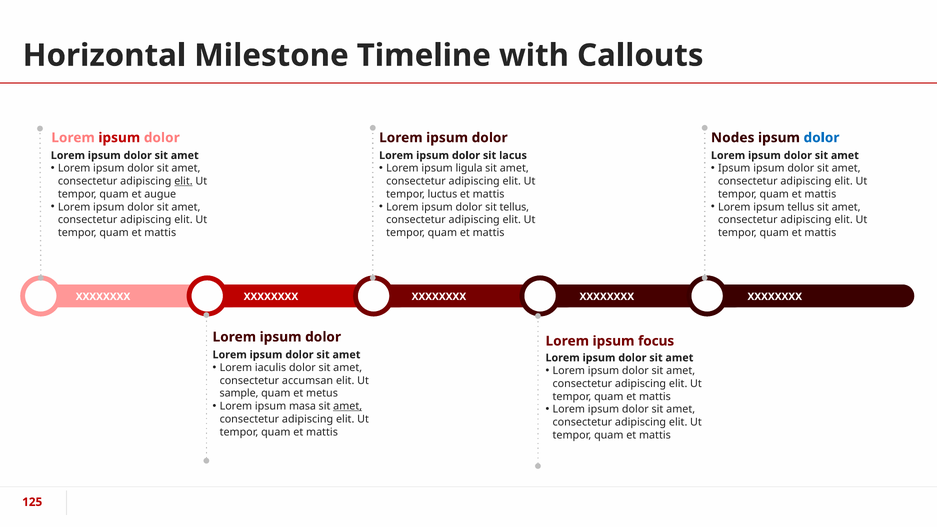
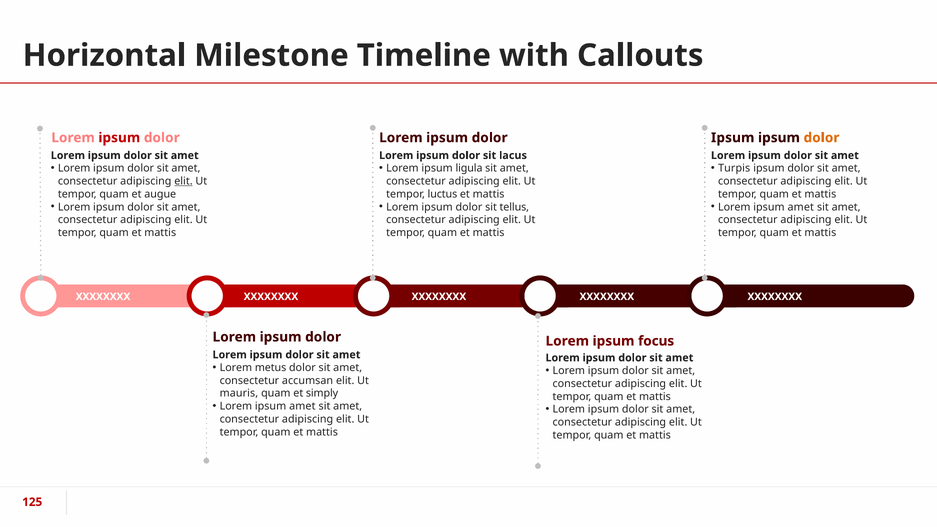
dolor Nodes: Nodes -> Ipsum (733, 138)
dolor colour: blue -> orange (821, 138)
Ipsum: Ipsum -> Turpis (734, 168)
tellus: tellus -> amet (801, 207)
iaculis: iaculis -> metus (271, 368)
sample: sample -> mauris (239, 393)
metus: metus -> simply (322, 393)
masa: masa -> amet (302, 406)
amet underline: present -> none (348, 406)
